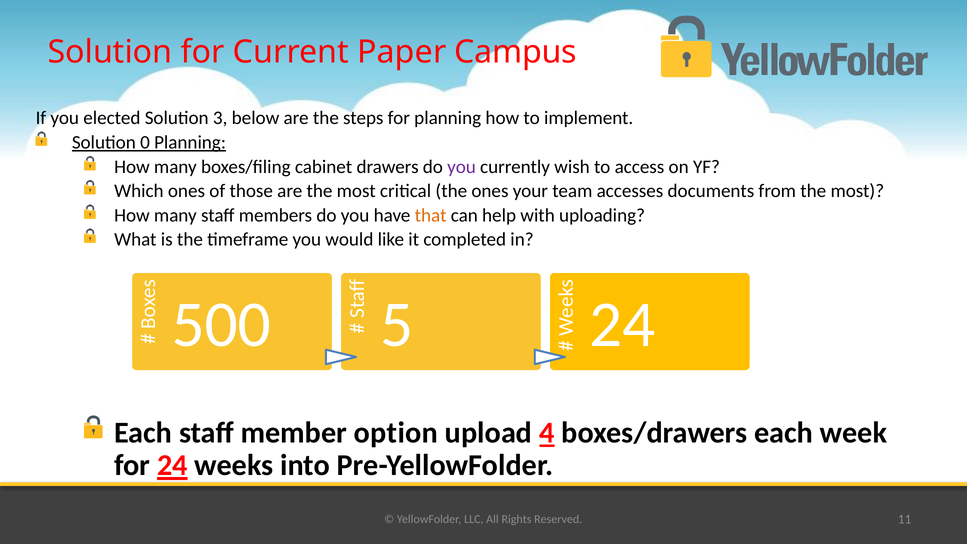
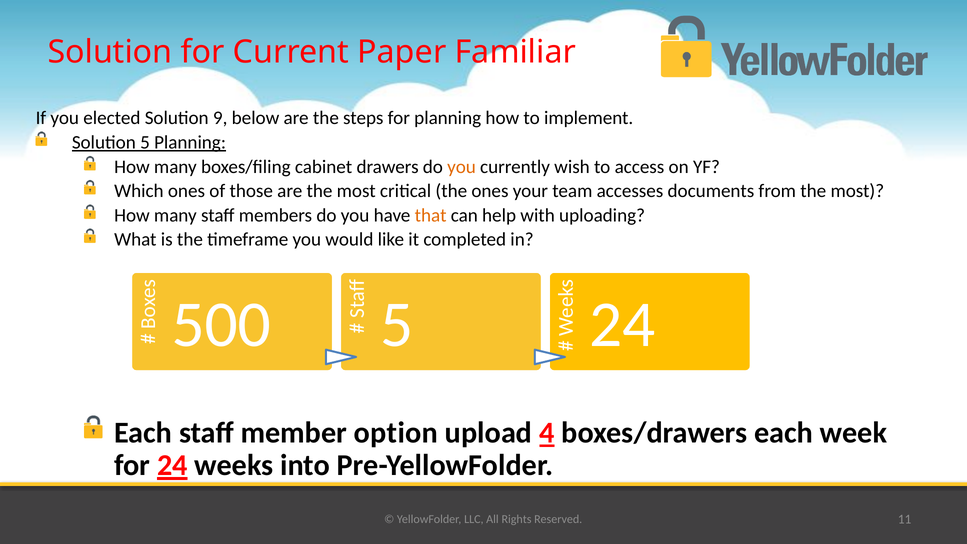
Campus: Campus -> Familiar (515, 52)
3: 3 -> 9 (220, 118)
Solution 0: 0 -> 5 (145, 142)
you colour: purple -> orange (462, 167)
